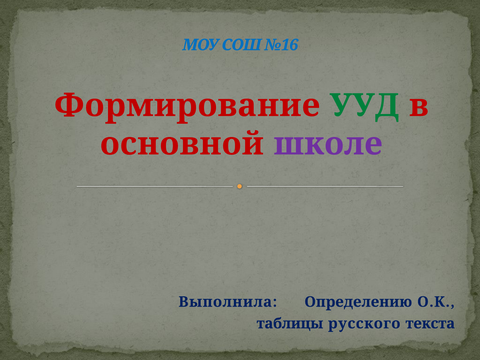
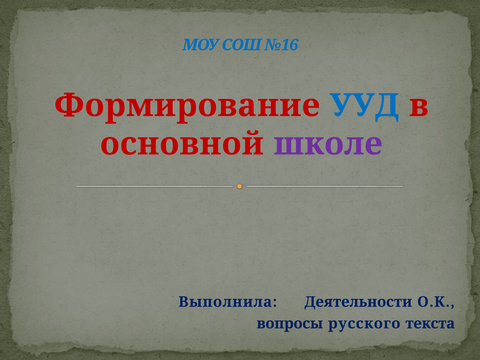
УУД colour: green -> blue (364, 106)
Определению: Определению -> Деятельности (358, 302)
таблицы: таблицы -> вопросы (290, 324)
